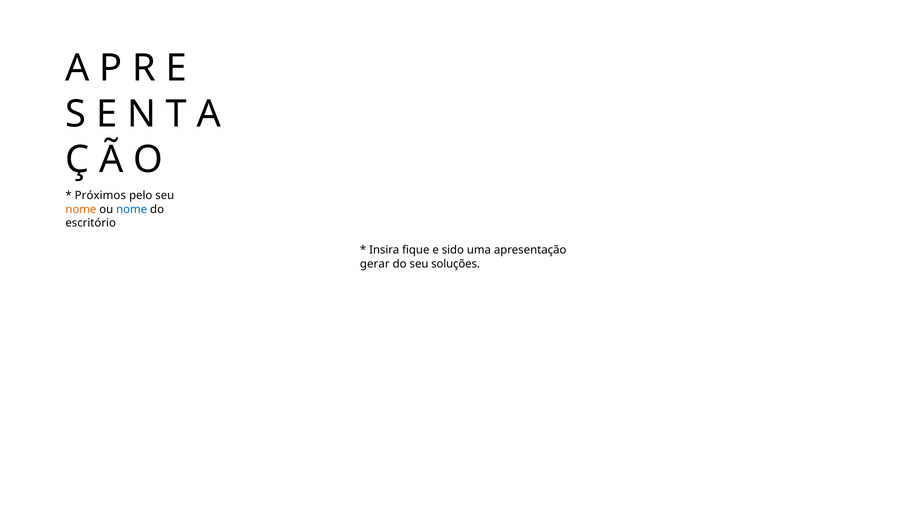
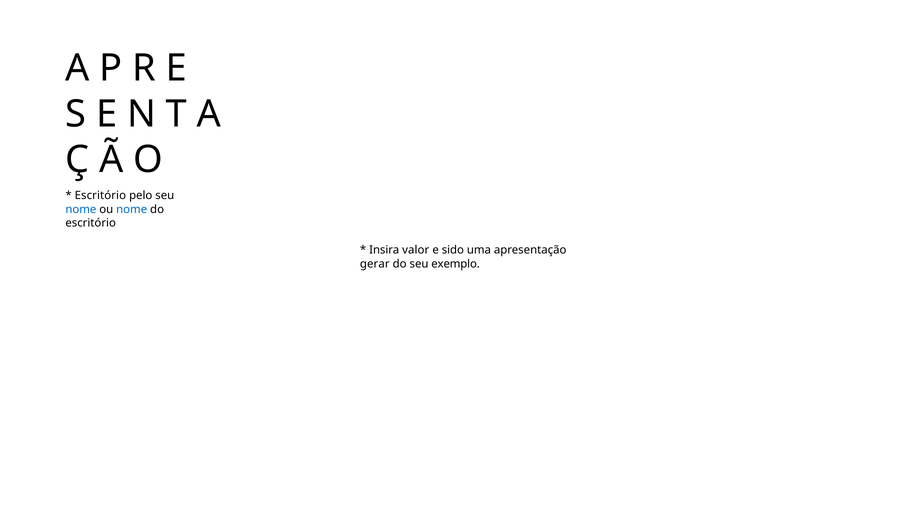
Próximos: Próximos -> Escritório (100, 196)
nome colour: orange -> blue (81, 209)
fique: fique -> valor (416, 250)
soluções: soluções -> exemplo (456, 264)
